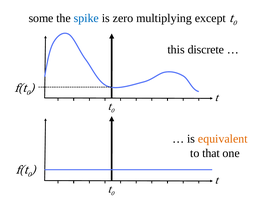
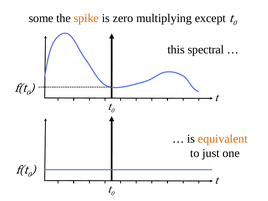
spike colour: blue -> orange (86, 18)
discrete: discrete -> spectral (206, 50)
that: that -> just (211, 153)
